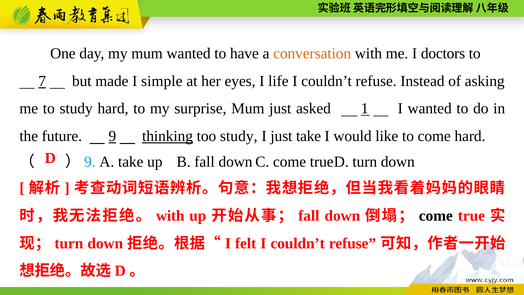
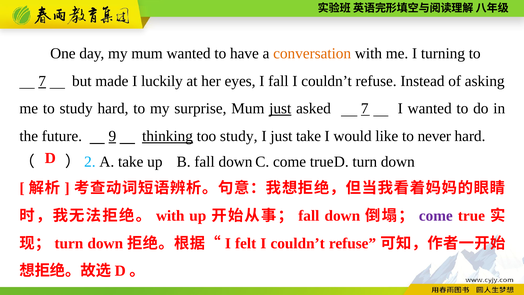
doctors: doctors -> turning (443, 53)
simple: simple -> luckily (162, 81)
I life: life -> fall (278, 81)
just underline: none -> present (280, 109)
asked 1: 1 -> 7 (365, 109)
to come: come -> never (434, 136)
9: 9 -> 2 (90, 162)
come colour: black -> purple (436, 216)
